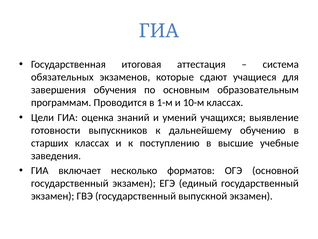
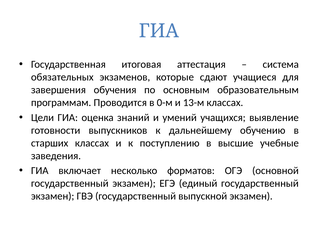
1-м: 1-м -> 0-м (165, 103)
10-м: 10-м -> 13-м (194, 103)
